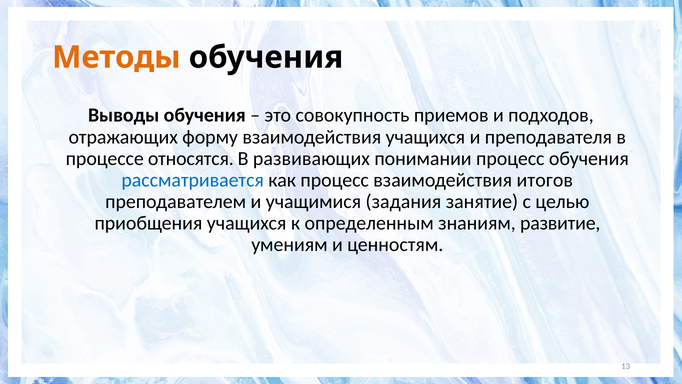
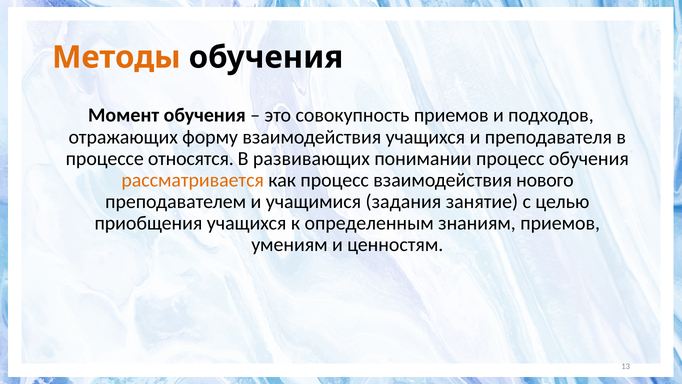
Выводы: Выводы -> Момент (124, 115)
рассматривается colour: blue -> orange (193, 180)
итогов: итогов -> нового (545, 180)
знаниям развитие: развитие -> приемов (560, 223)
